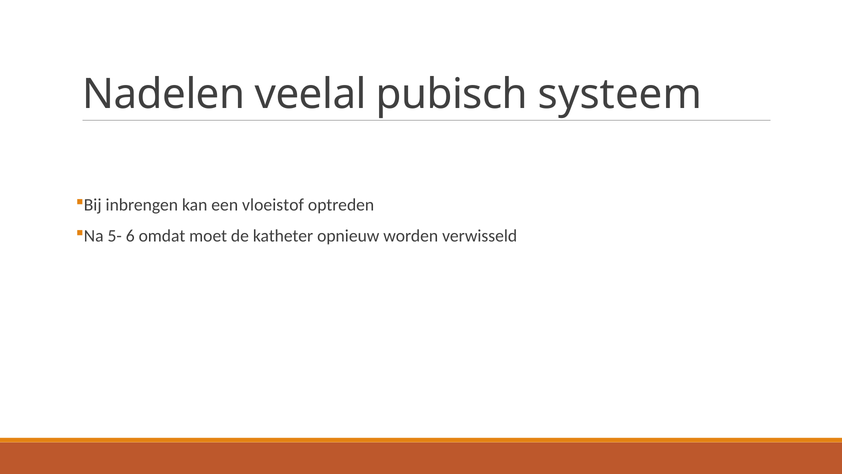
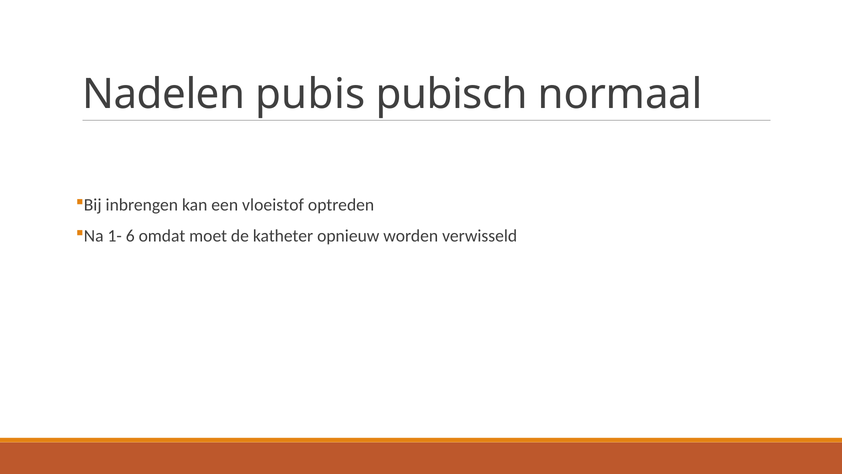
veelal: veelal -> pubis (310, 94)
systeem: systeem -> normaal (620, 94)
5-: 5- -> 1- (115, 236)
